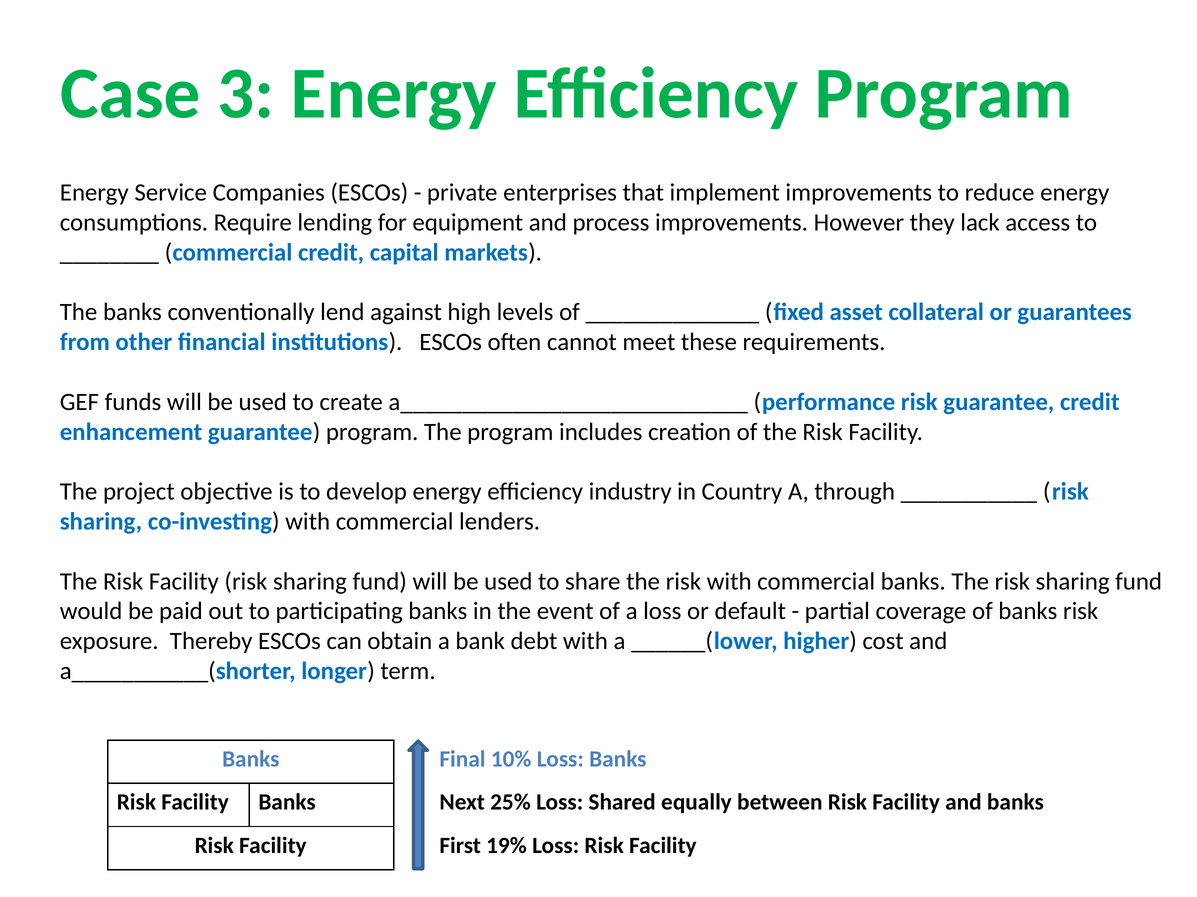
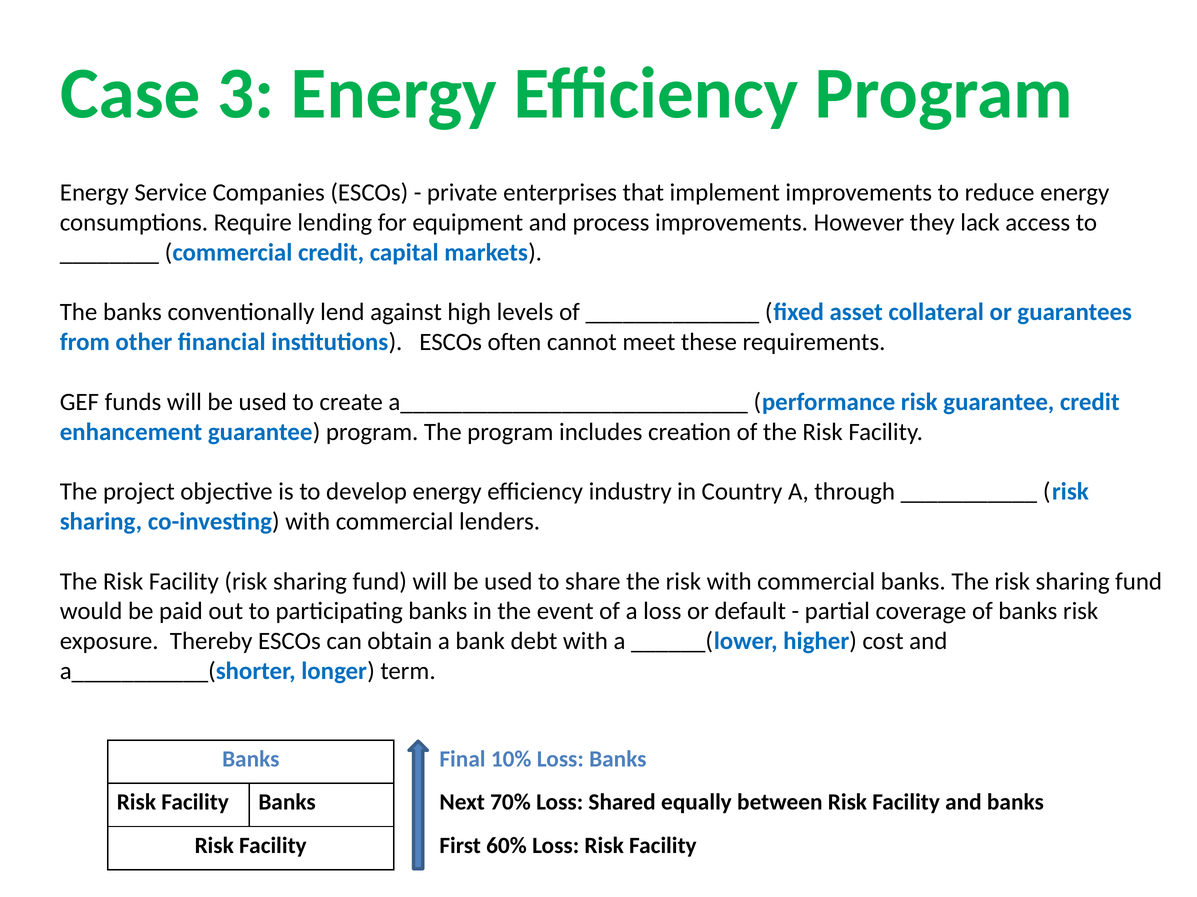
25%: 25% -> 70% (510, 803)
19%: 19% -> 60% (506, 846)
